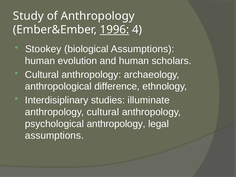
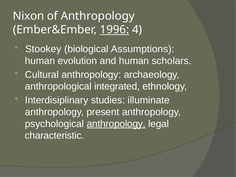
Study: Study -> Nixon (28, 16)
difference: difference -> integrated (117, 86)
anthropology cultural: cultural -> present (103, 112)
anthropology underline: none -> present (116, 124)
assumptions: assumptions -> characteristic (54, 136)
